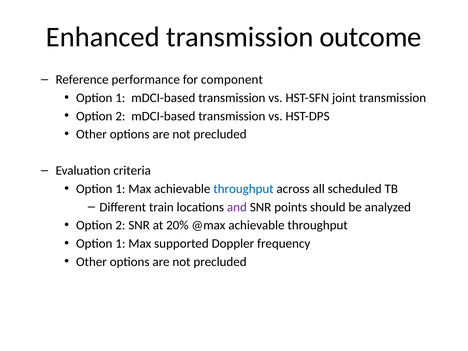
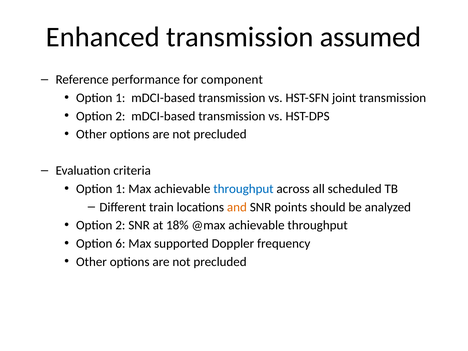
outcome: outcome -> assumed (370, 37)
and colour: purple -> orange (237, 207)
20%: 20% -> 18% (177, 225)
1: 1 -> 6 (120, 244)
